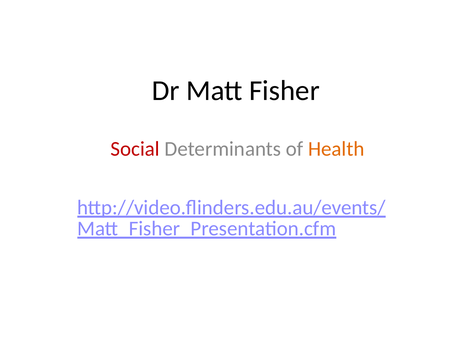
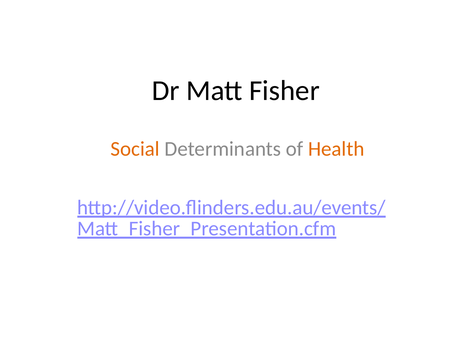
Social colour: red -> orange (135, 149)
